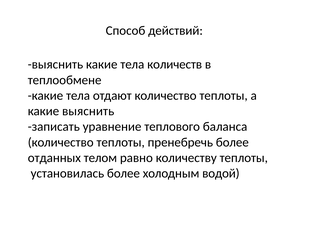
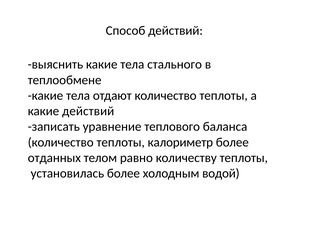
количеств: количеств -> стального (175, 64)
какие выяснить: выяснить -> действий (88, 111)
пренебречь: пренебречь -> калориметр (180, 142)
